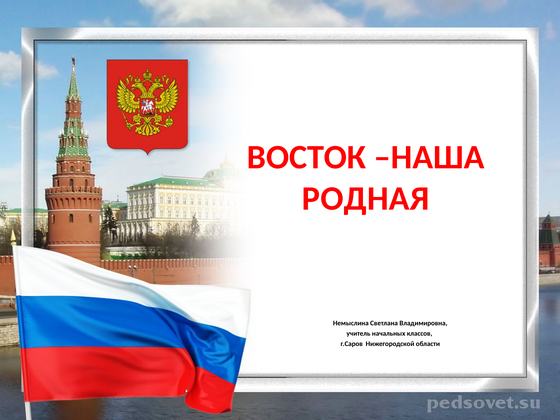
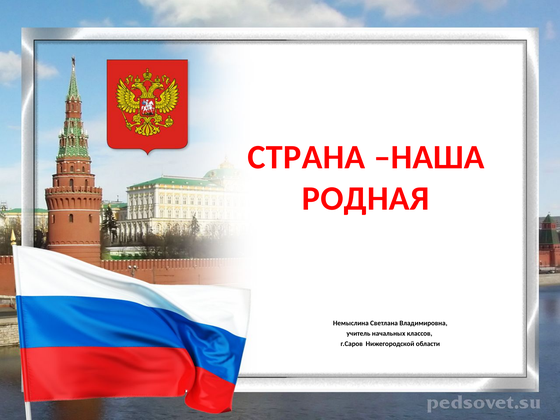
ВОСТОК: ВОСТОК -> СТРАНА (306, 157)
